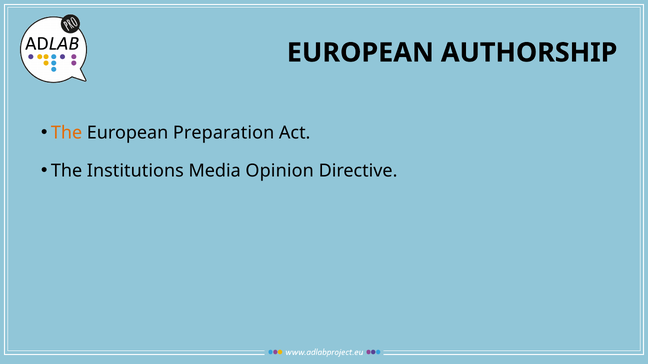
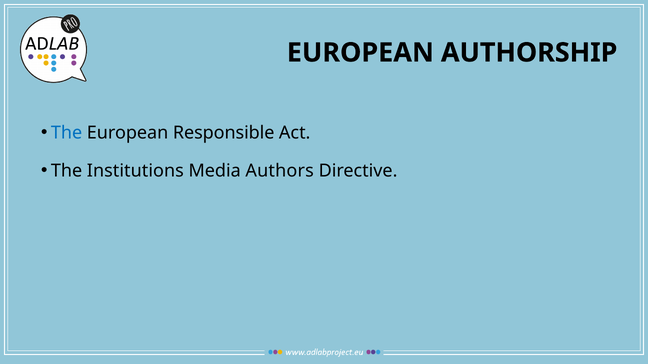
The colour: orange -> blue (67, 133)
Preparation: Preparation -> Responsible (224, 133)
Opinion: Opinion -> Authors (280, 171)
